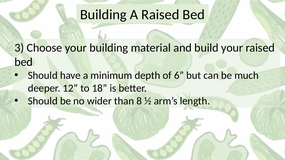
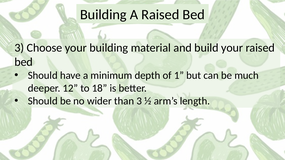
6: 6 -> 1 (179, 76)
than 8: 8 -> 3 (139, 101)
